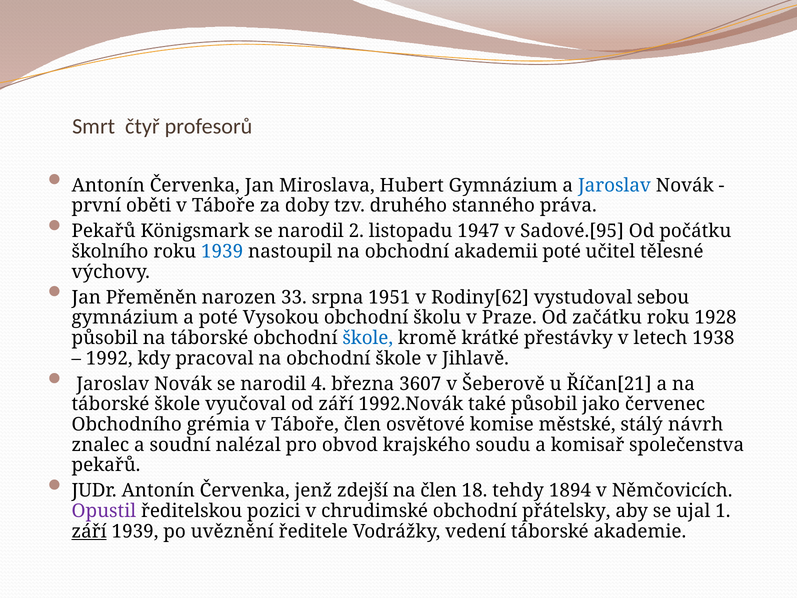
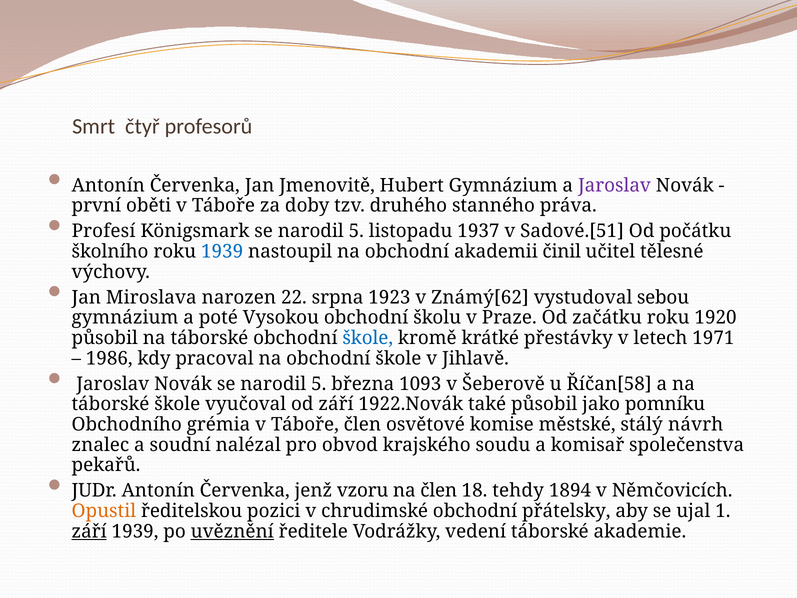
Miroslava: Miroslava -> Jmenovitě (327, 185)
Jaroslav colour: blue -> purple (614, 185)
Pekařů: Pekařů -> Profesí (104, 231)
Königsmark se narodil 2: 2 -> 5 (356, 231)
1947: 1947 -> 1937 (478, 231)
Sadové.[95: Sadové.[95 -> Sadové.[51 (572, 231)
akademii poté: poté -> činil (562, 251)
Přeměněn: Přeměněn -> Miroslava (151, 297)
33: 33 -> 22 (294, 297)
1951: 1951 -> 1923 (389, 297)
Rodiny[62: Rodiny[62 -> Známý[62 (480, 297)
1928: 1928 -> 1920 (716, 318)
1938: 1938 -> 1971 (713, 338)
1992: 1992 -> 1986 (109, 358)
Novák se narodil 4: 4 -> 5 (319, 384)
3607: 3607 -> 1093 (420, 384)
Říčan[21: Říčan[21 -> Říčan[58 (609, 384)
1992.Novák: 1992.Novák -> 1922.Novák (411, 404)
červenec: červenec -> pomníku (665, 404)
zdejší: zdejší -> vzoru (363, 490)
Opustil colour: purple -> orange (104, 511)
uvěznění underline: none -> present (232, 531)
